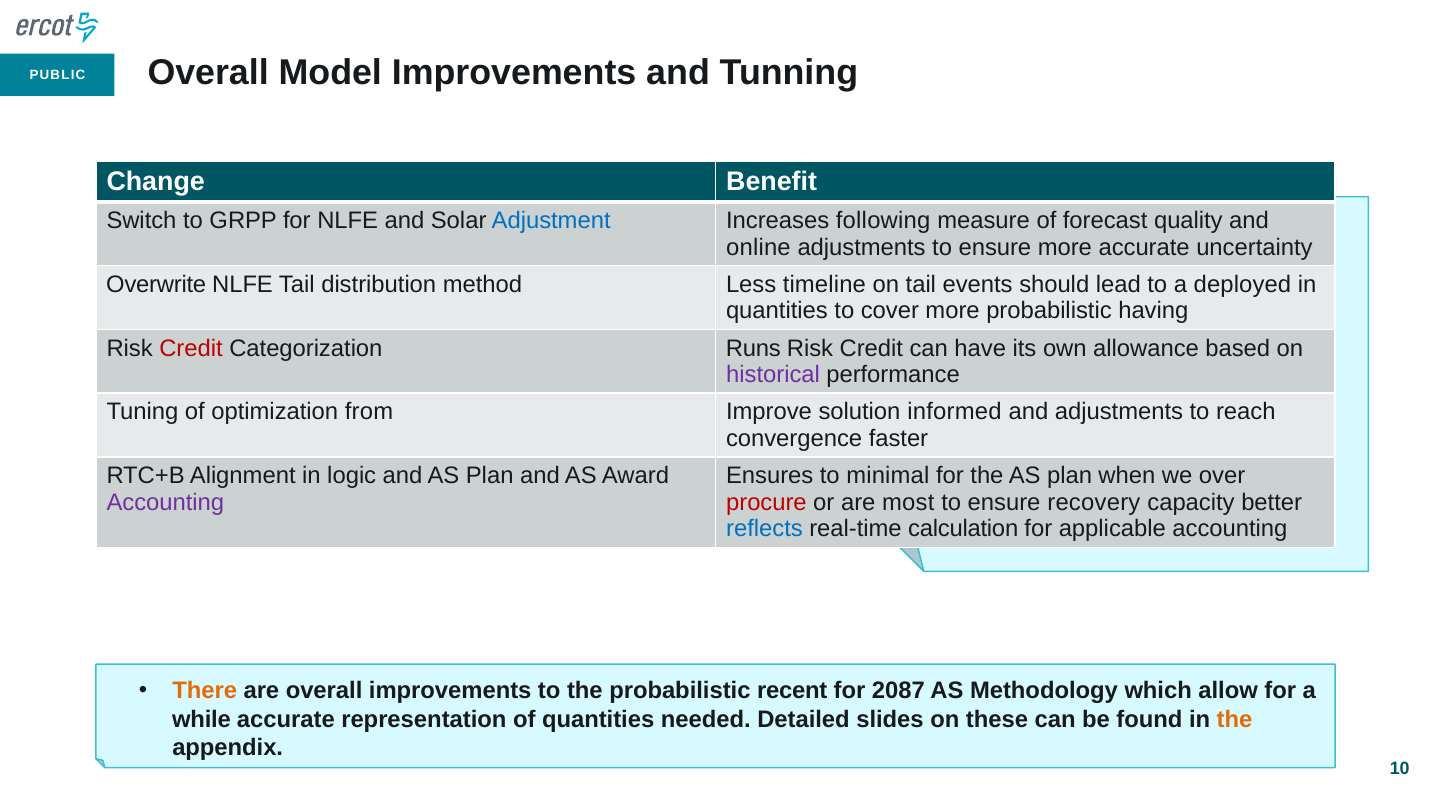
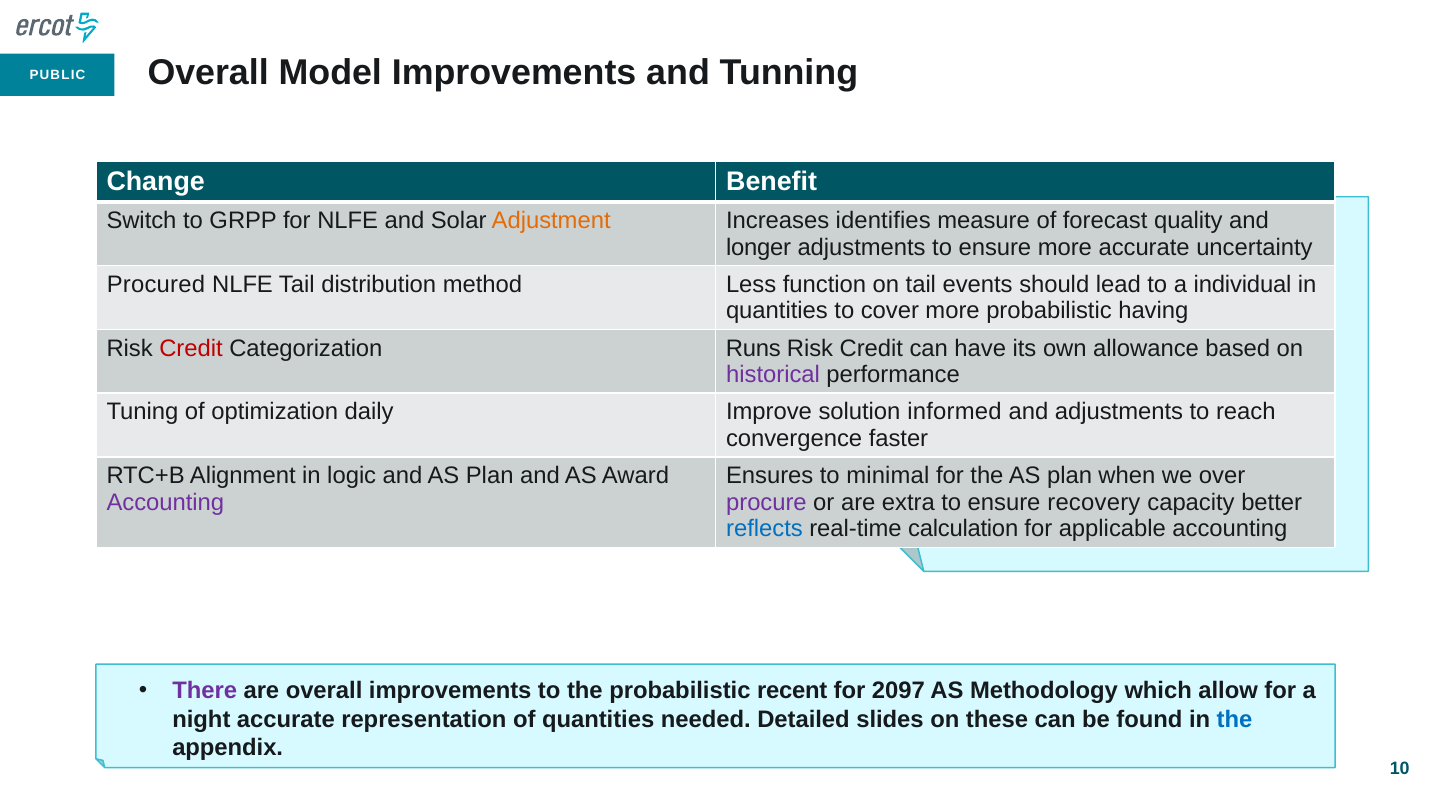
Adjustment colour: blue -> orange (551, 221)
following: following -> identifies (883, 221)
online: online -> longer (759, 247)
Overwrite: Overwrite -> Procured (156, 285)
timeline: timeline -> function (824, 285)
deployed: deployed -> individual (1243, 285)
from: from -> daily (369, 412)
procure colour: red -> purple (766, 502)
most: most -> extra (908, 502)
There colour: orange -> purple (205, 691)
2087: 2087 -> 2097 (898, 691)
while: while -> night (201, 719)
the colour: orange -> blue (1235, 719)
